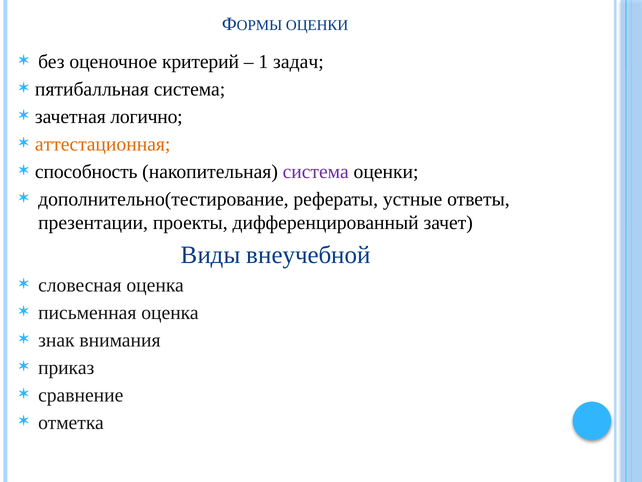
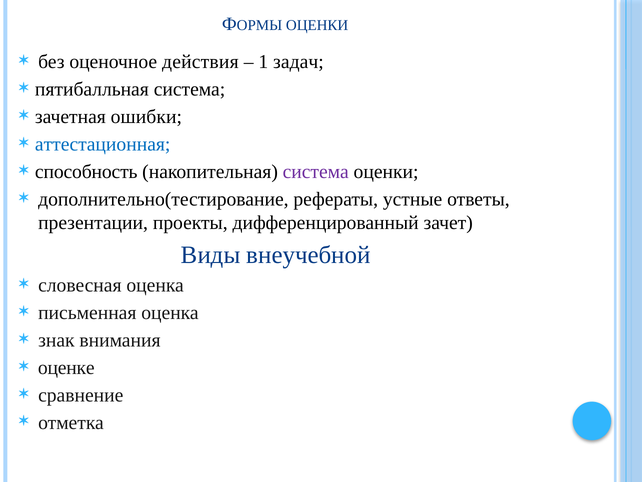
критерий: критерий -> действия (200, 62)
логично: логично -> ошибки (146, 117)
аттестационная colour: orange -> blue (103, 144)
приказ: приказ -> оценке (66, 367)
